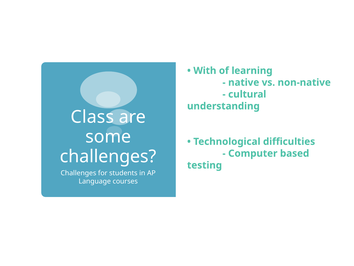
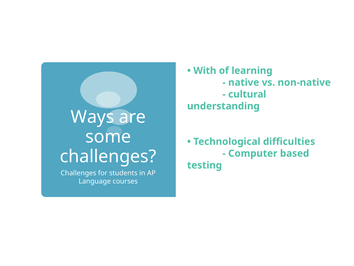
Class: Class -> Ways (92, 117)
